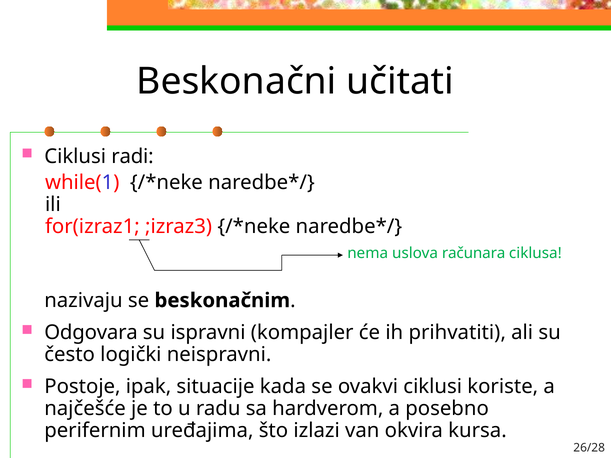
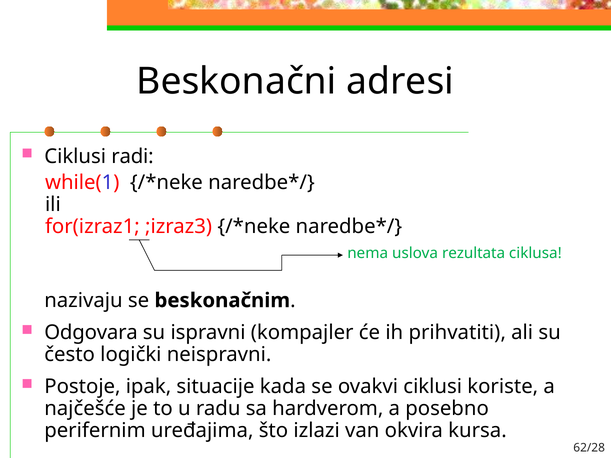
učitati: učitati -> adresi (400, 82)
računara: računara -> rezultata (474, 253)
26/28: 26/28 -> 62/28 (589, 448)
